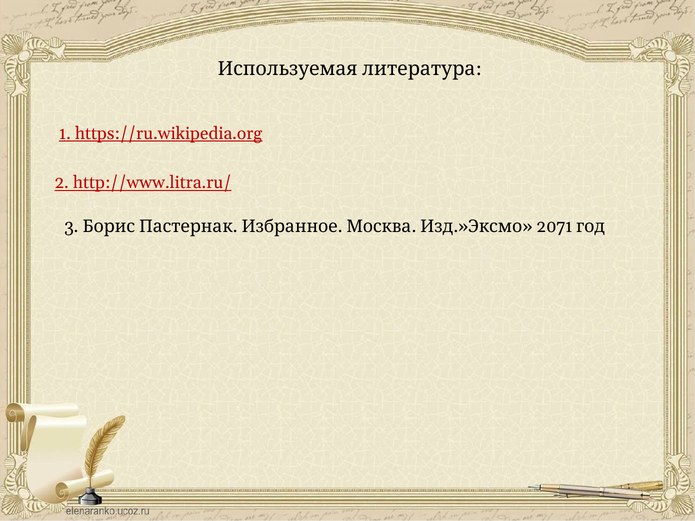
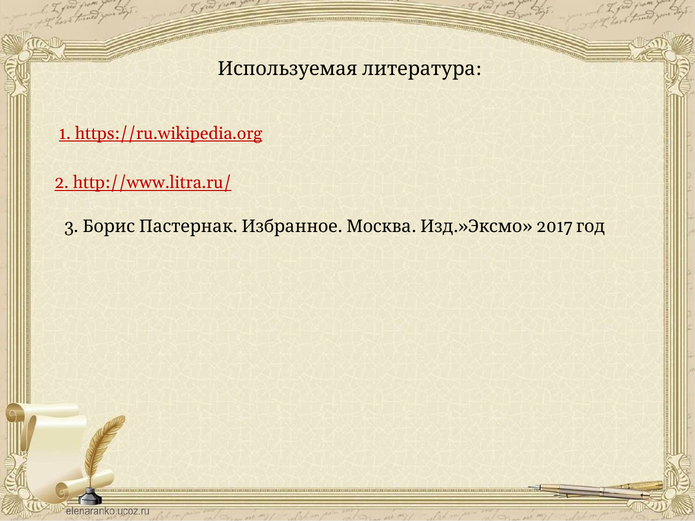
2071: 2071 -> 2017 (554, 226)
